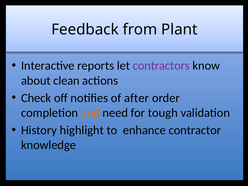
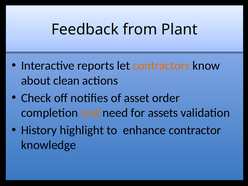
contractors colour: purple -> orange (161, 66)
after: after -> asset (137, 98)
tough: tough -> assets (163, 113)
